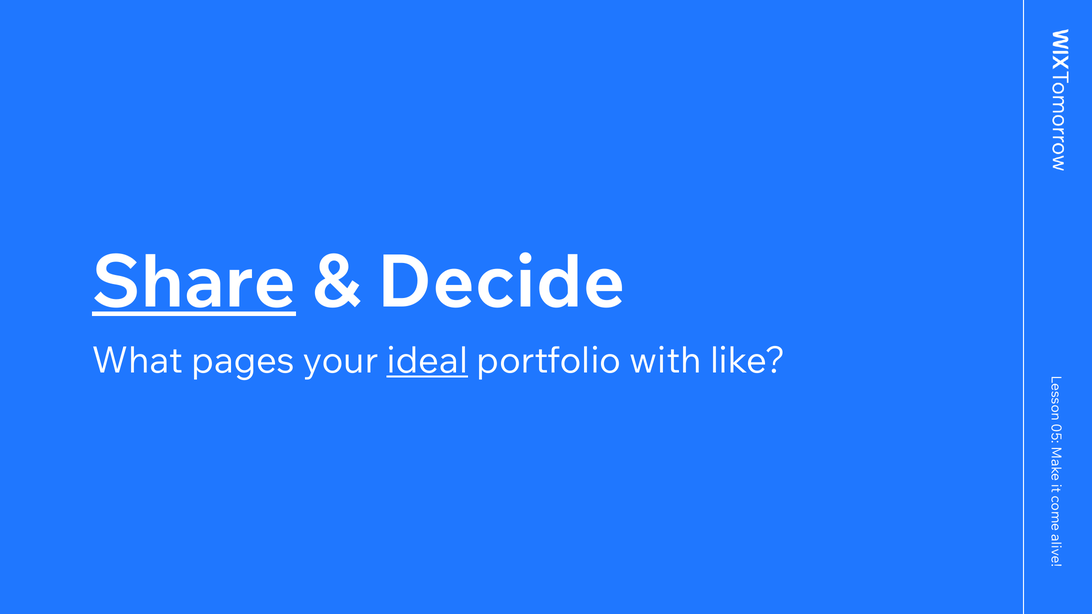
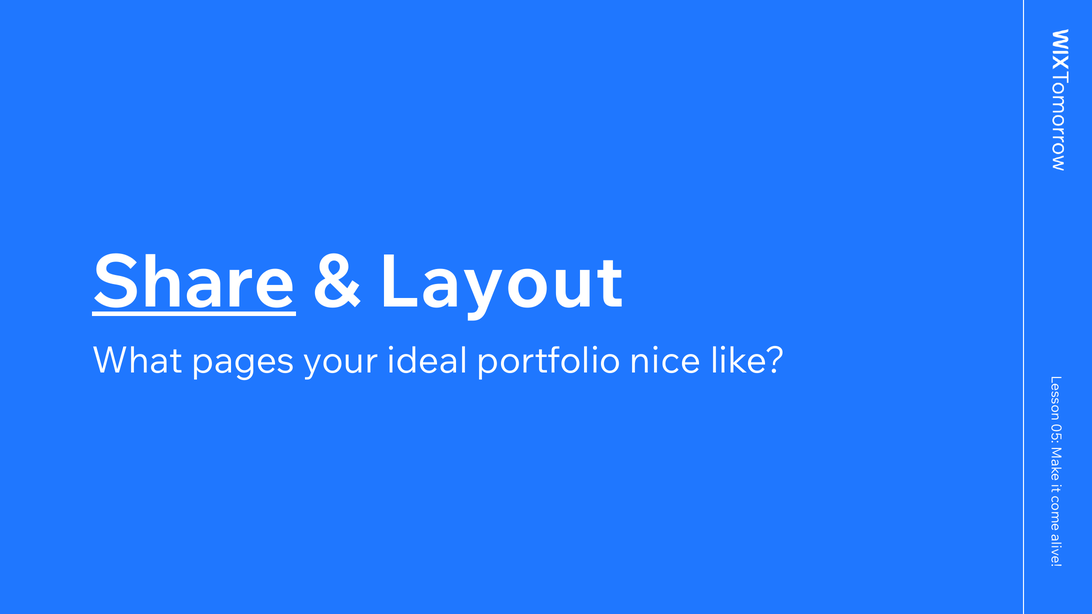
Decide: Decide -> Layout (501, 283)
ideal underline: present -> none (427, 361)
with: with -> nice (665, 361)
